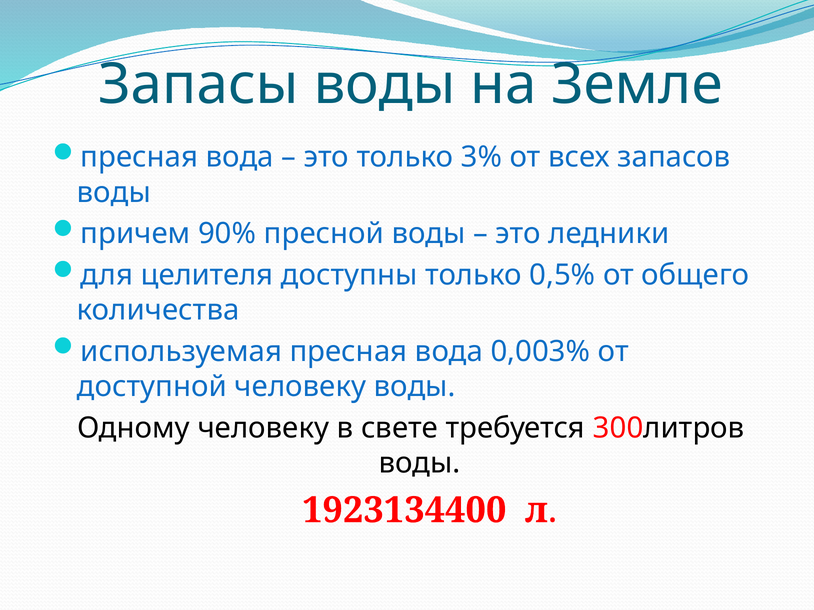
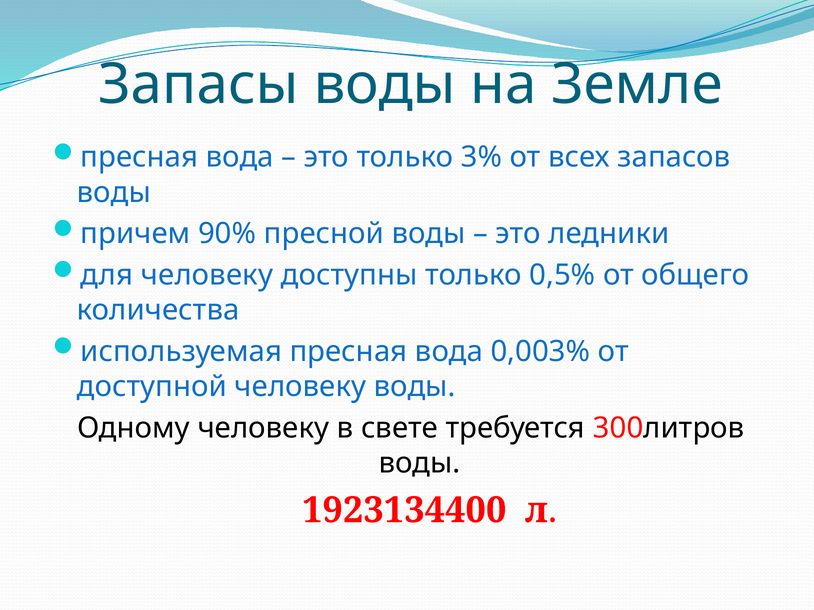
для целителя: целителя -> человеку (207, 275)
